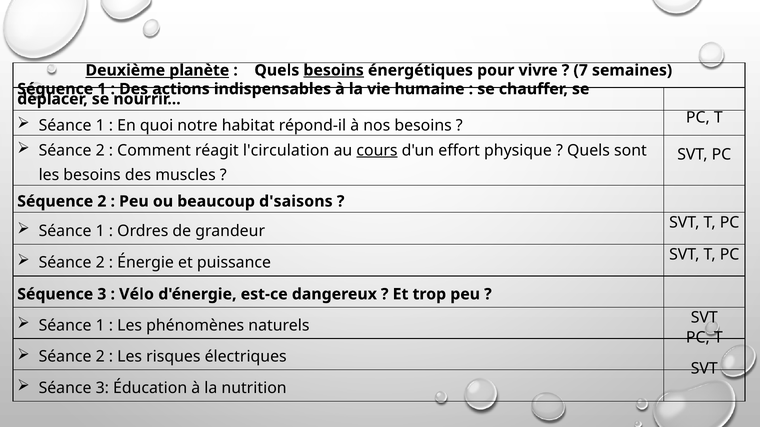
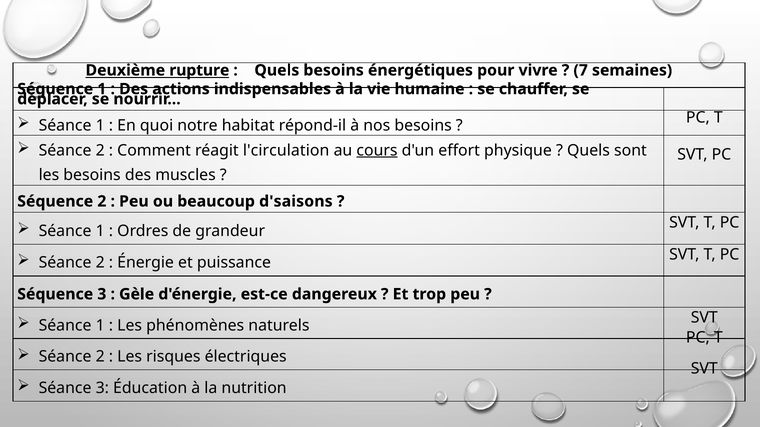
planète: planète -> rupture (199, 70)
besoins underline: present -> none (334, 70)
Vélo: Vélo -> Gèle (137, 294)
